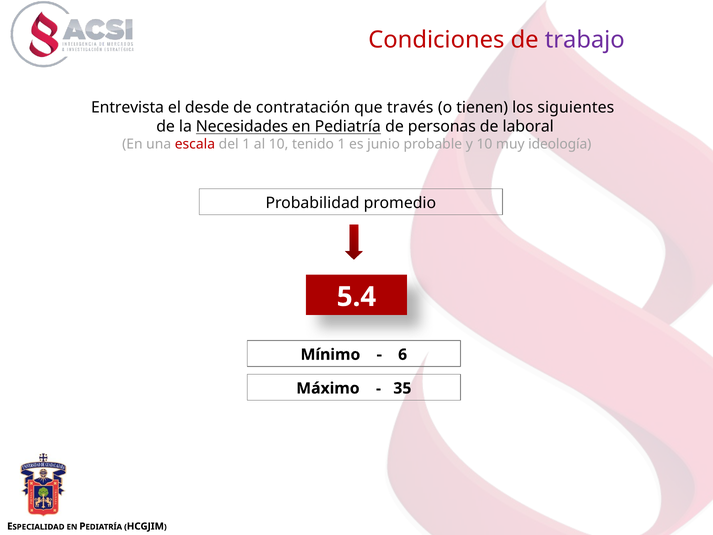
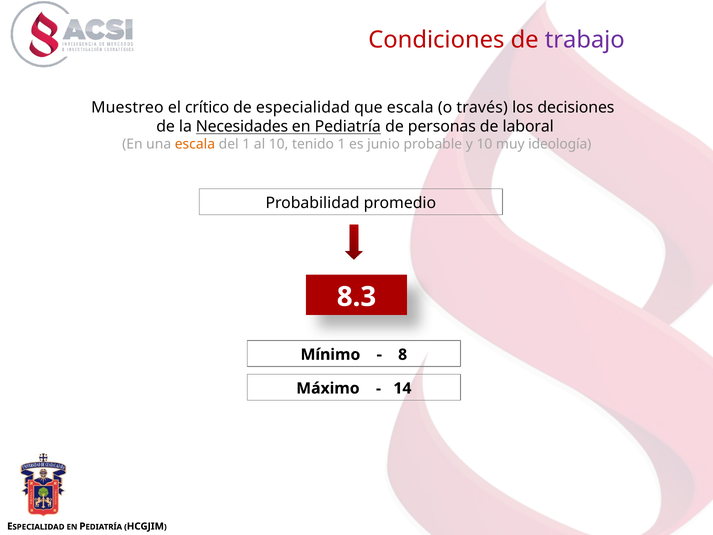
Entrevista: Entrevista -> Muestreo (127, 107)
desde: desde -> crítico (207, 107)
de contratación: contratación -> especialidad (303, 107)
que través: través -> escala (410, 107)
tienen: tienen -> través (482, 107)
siguientes: siguientes -> decisiones (576, 107)
escala colour: red -> orange (195, 144)
5.4: 5.4 -> 8.3 (356, 297)
6: 6 -> 8 (403, 354)
35: 35 -> 14 (402, 388)
